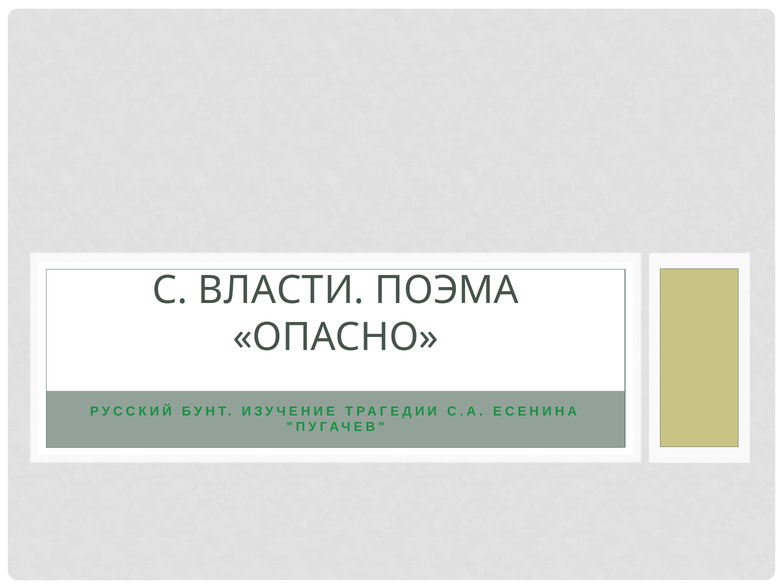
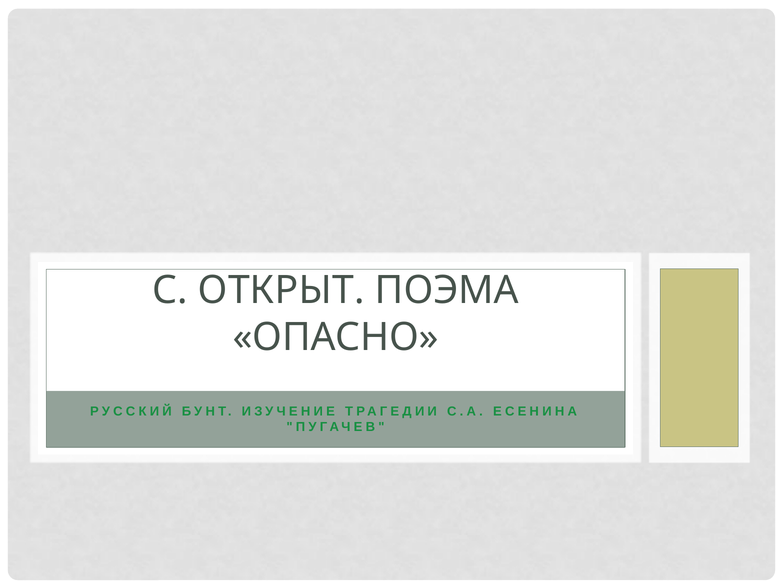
ВЛАСТИ: ВЛАСТИ -> ОТКРЫТ (281, 290)
